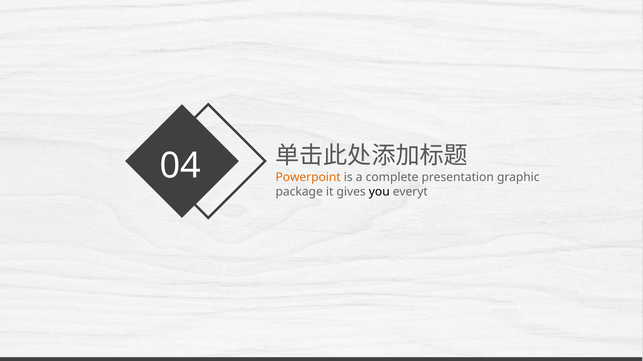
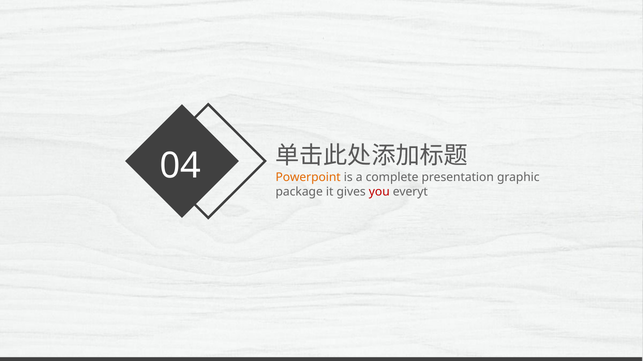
you colour: black -> red (379, 192)
